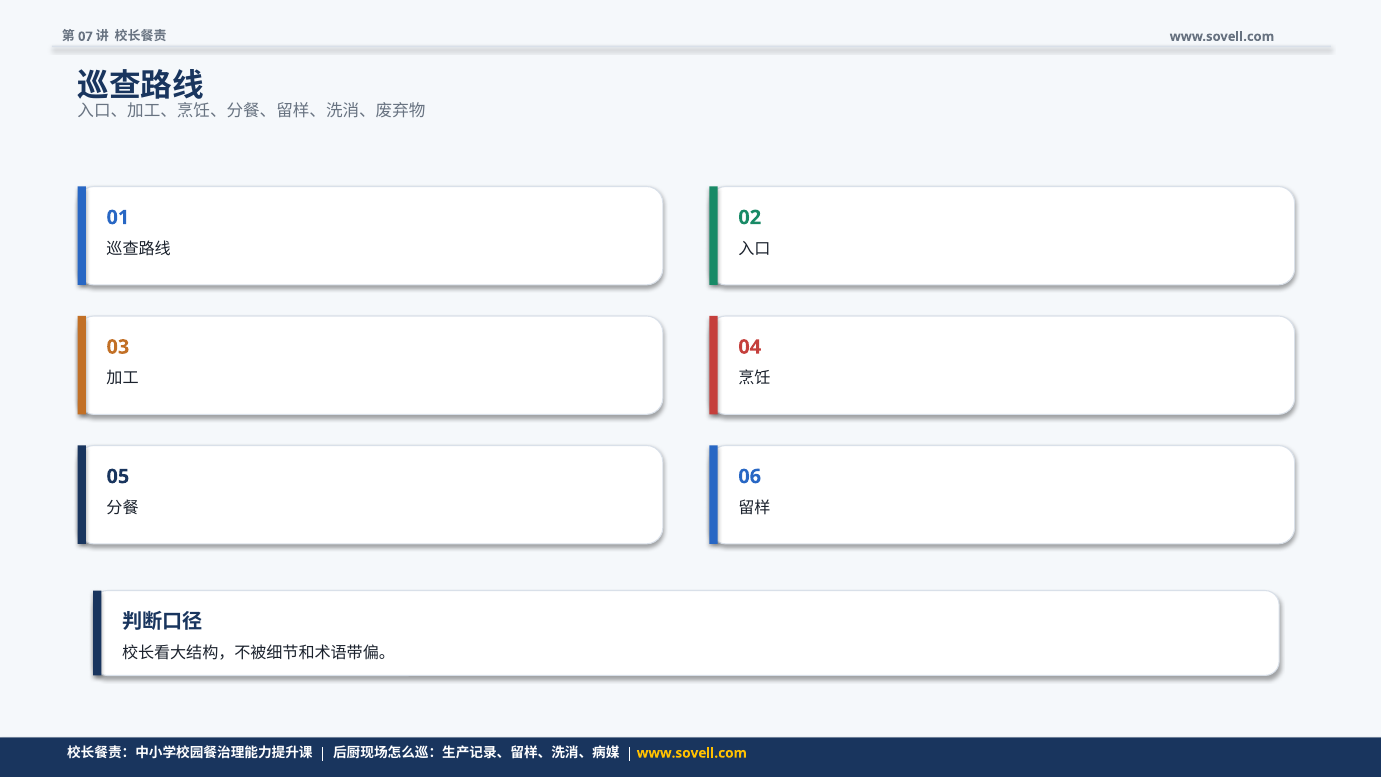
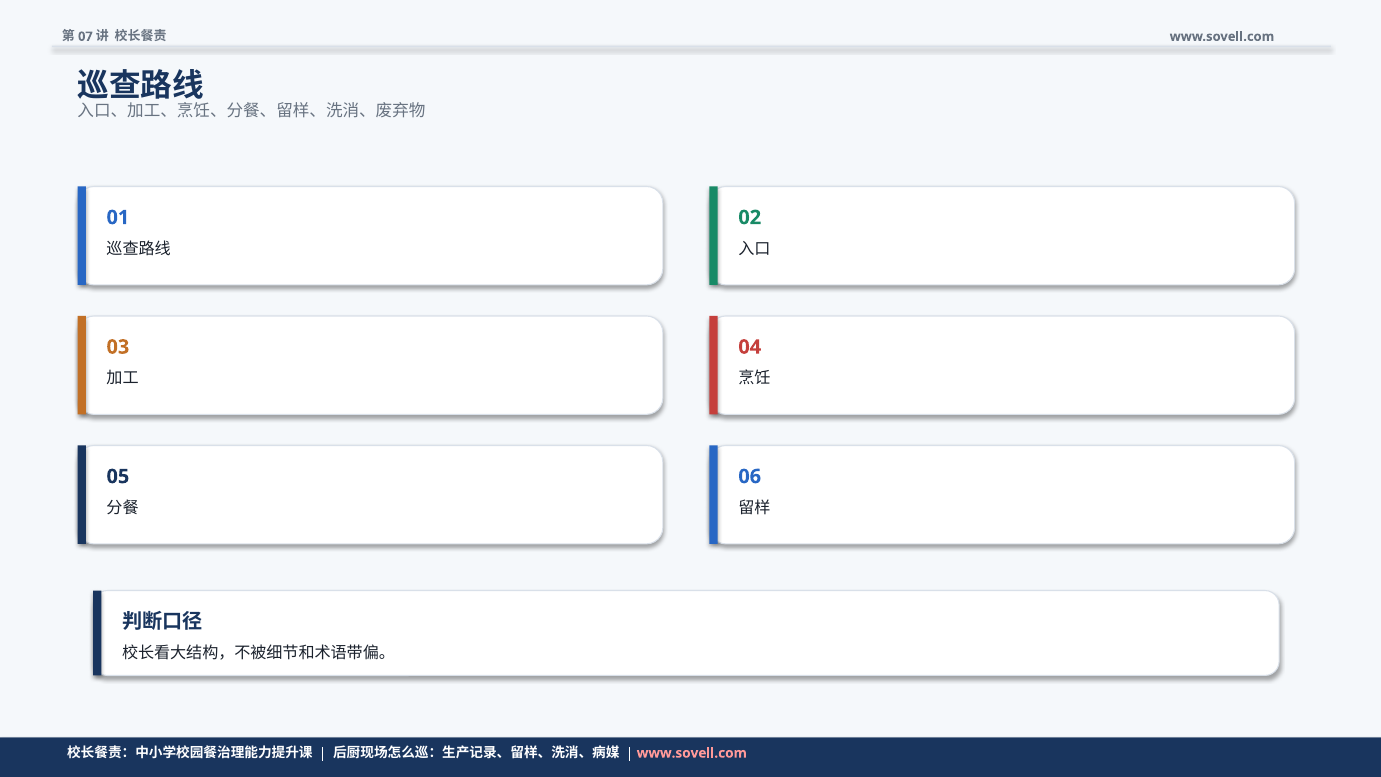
www.sovell.com colour: yellow -> pink (692, 753)
